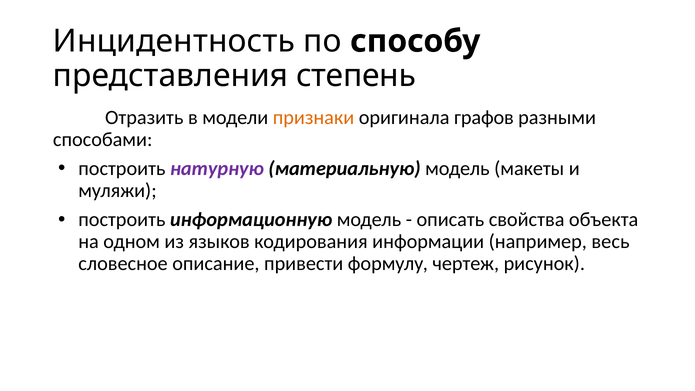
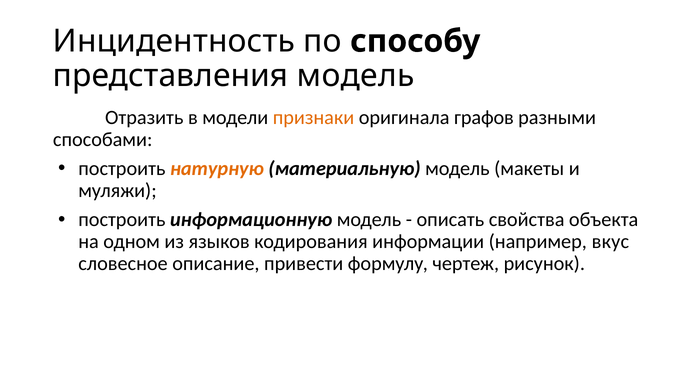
представления степень: степень -> модель (356, 76)
натурную colour: purple -> orange (217, 169)
весь: весь -> вкус (610, 241)
